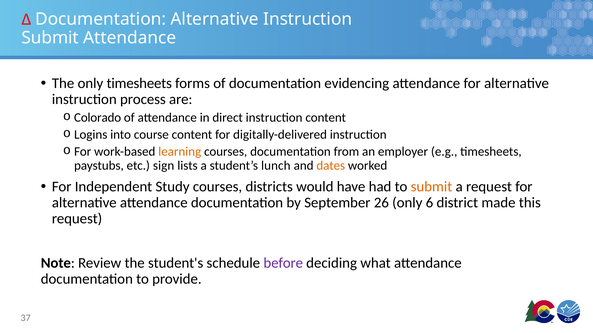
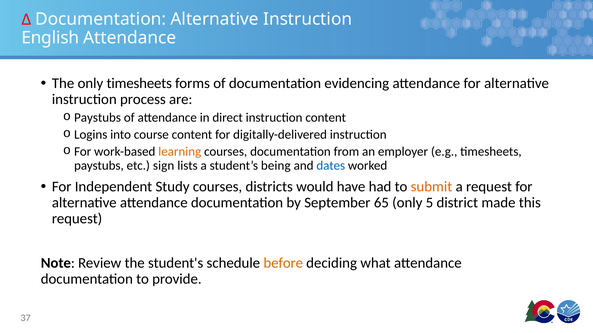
Submit: Submit -> English (50, 38)
Colorado: Colorado -> Paystubs (98, 118)
lunch: lunch -> being (276, 166)
dates colour: orange -> blue (331, 166)
26: 26 -> 65 (381, 203)
6: 6 -> 5 (429, 203)
before colour: purple -> orange (283, 263)
